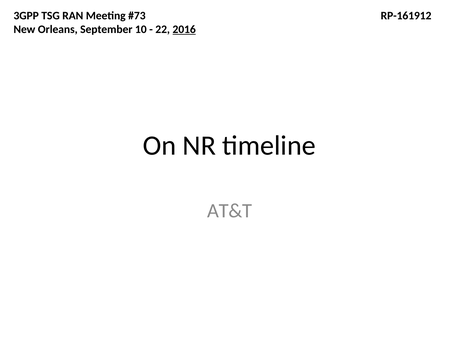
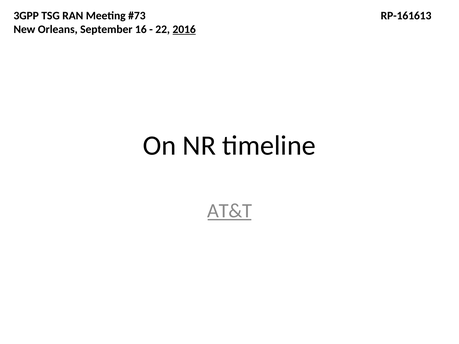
RP-161912: RP-161912 -> RP-161613 (406, 16)
10: 10 -> 16 (141, 30)
AT&T underline: none -> present (230, 211)
